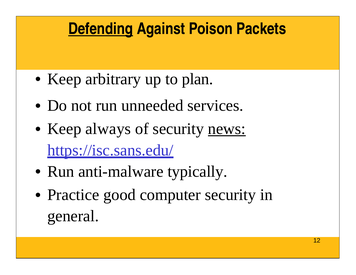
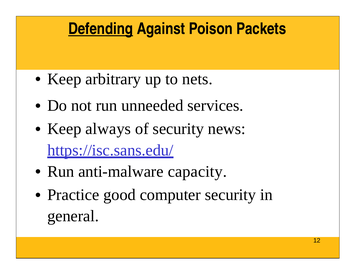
plan: plan -> nets (197, 79)
news underline: present -> none (227, 129)
typically: typically -> capacity (197, 172)
